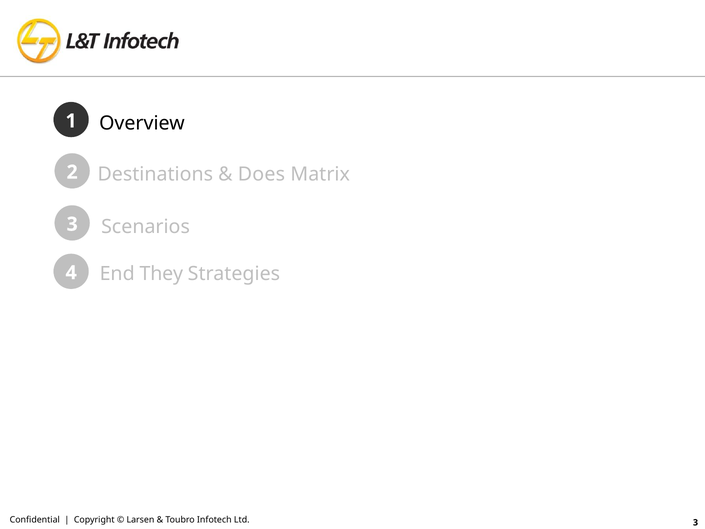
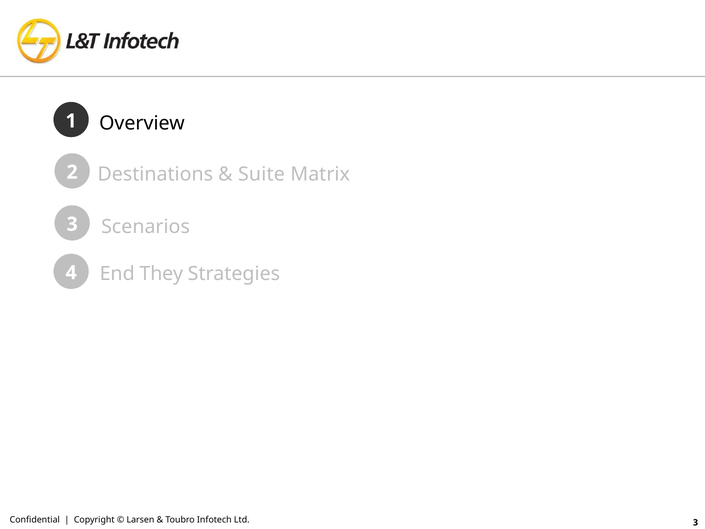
Does: Does -> Suite (261, 174)
